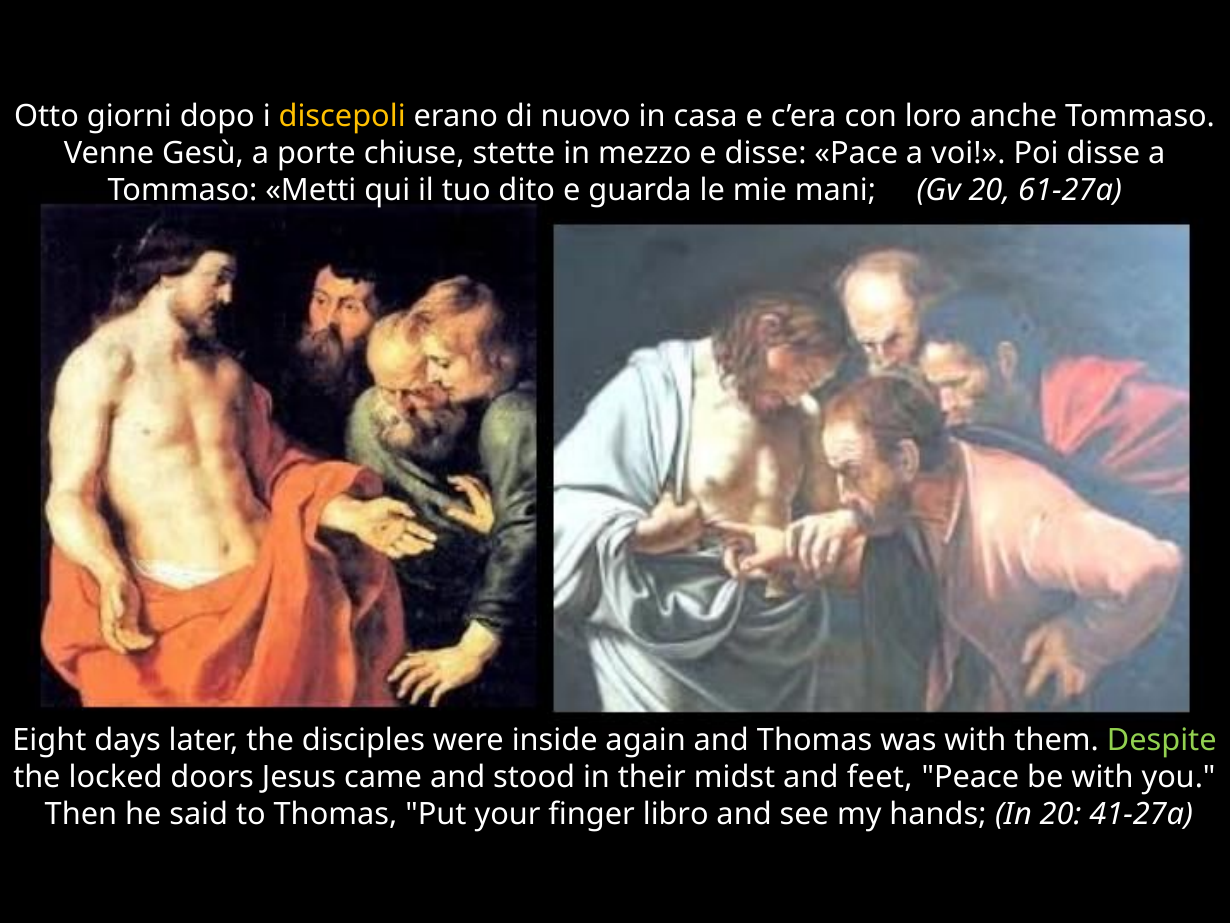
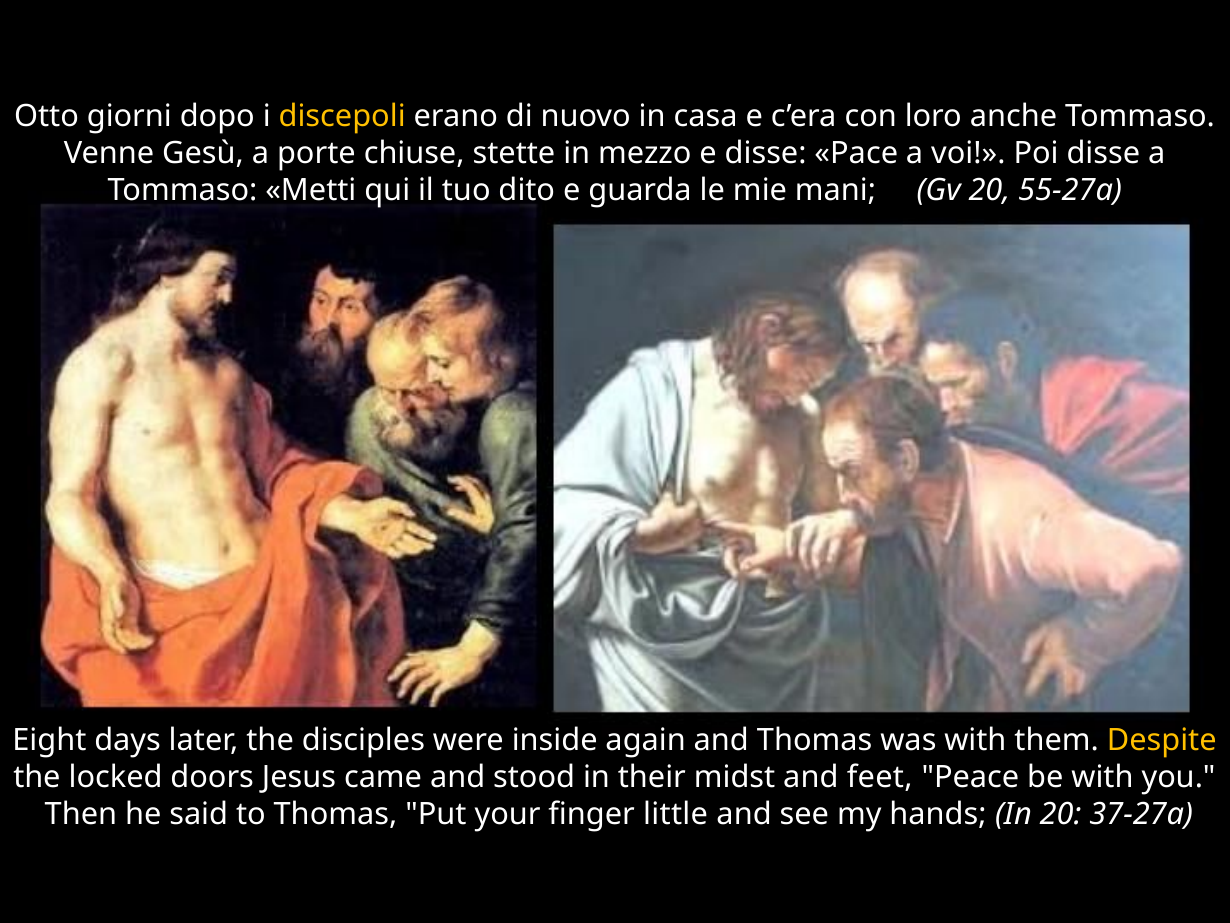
61-27a: 61-27a -> 55-27a (1070, 191)
Despite colour: light green -> yellow (1162, 740)
libro: libro -> little (676, 813)
41-27a: 41-27a -> 37-27a (1141, 813)
